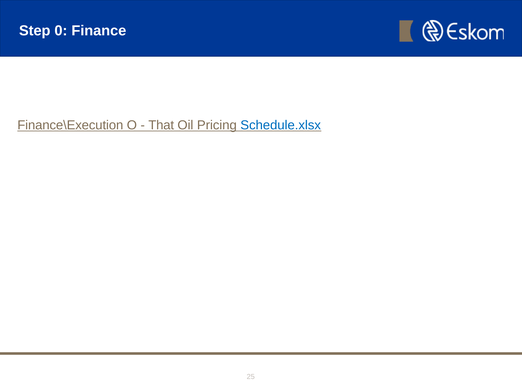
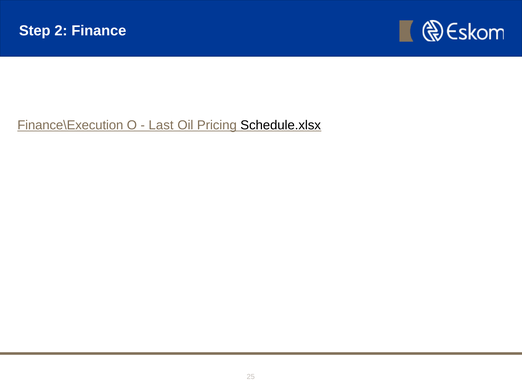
0: 0 -> 2 (61, 31)
That: That -> Last (161, 125)
Schedule.xlsx colour: blue -> black (281, 125)
